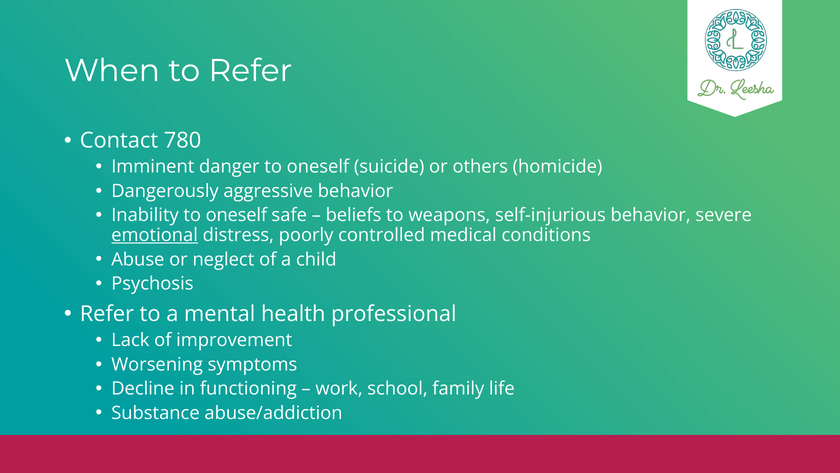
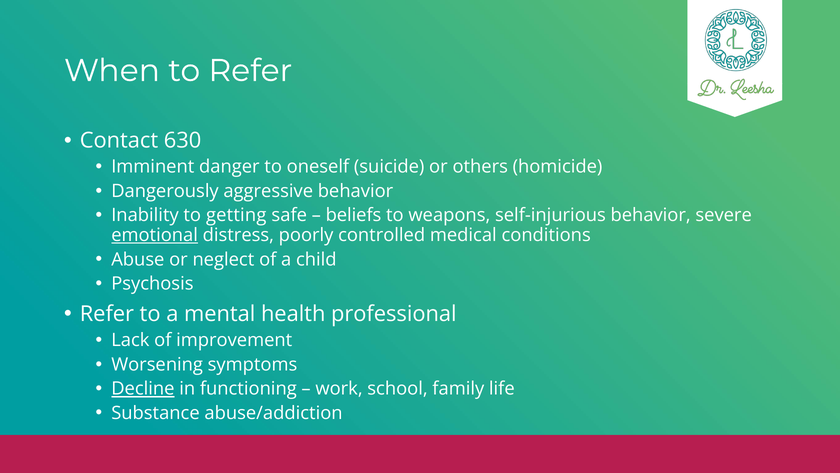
780: 780 -> 630 (183, 141)
Inability to oneself: oneself -> getting (236, 215)
Decline underline: none -> present (143, 388)
